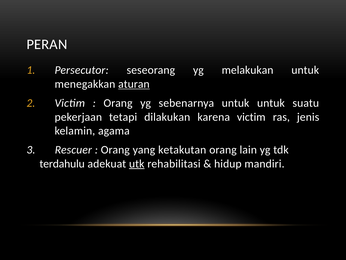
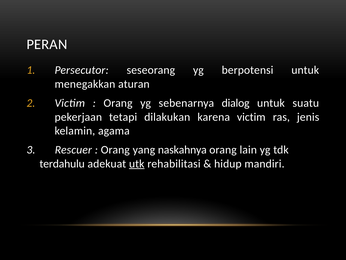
melakukan: melakukan -> berpotensi (248, 70)
aturan underline: present -> none (134, 84)
sebenarnya untuk: untuk -> dialog (236, 103)
ketakutan: ketakutan -> naskahnya (182, 150)
